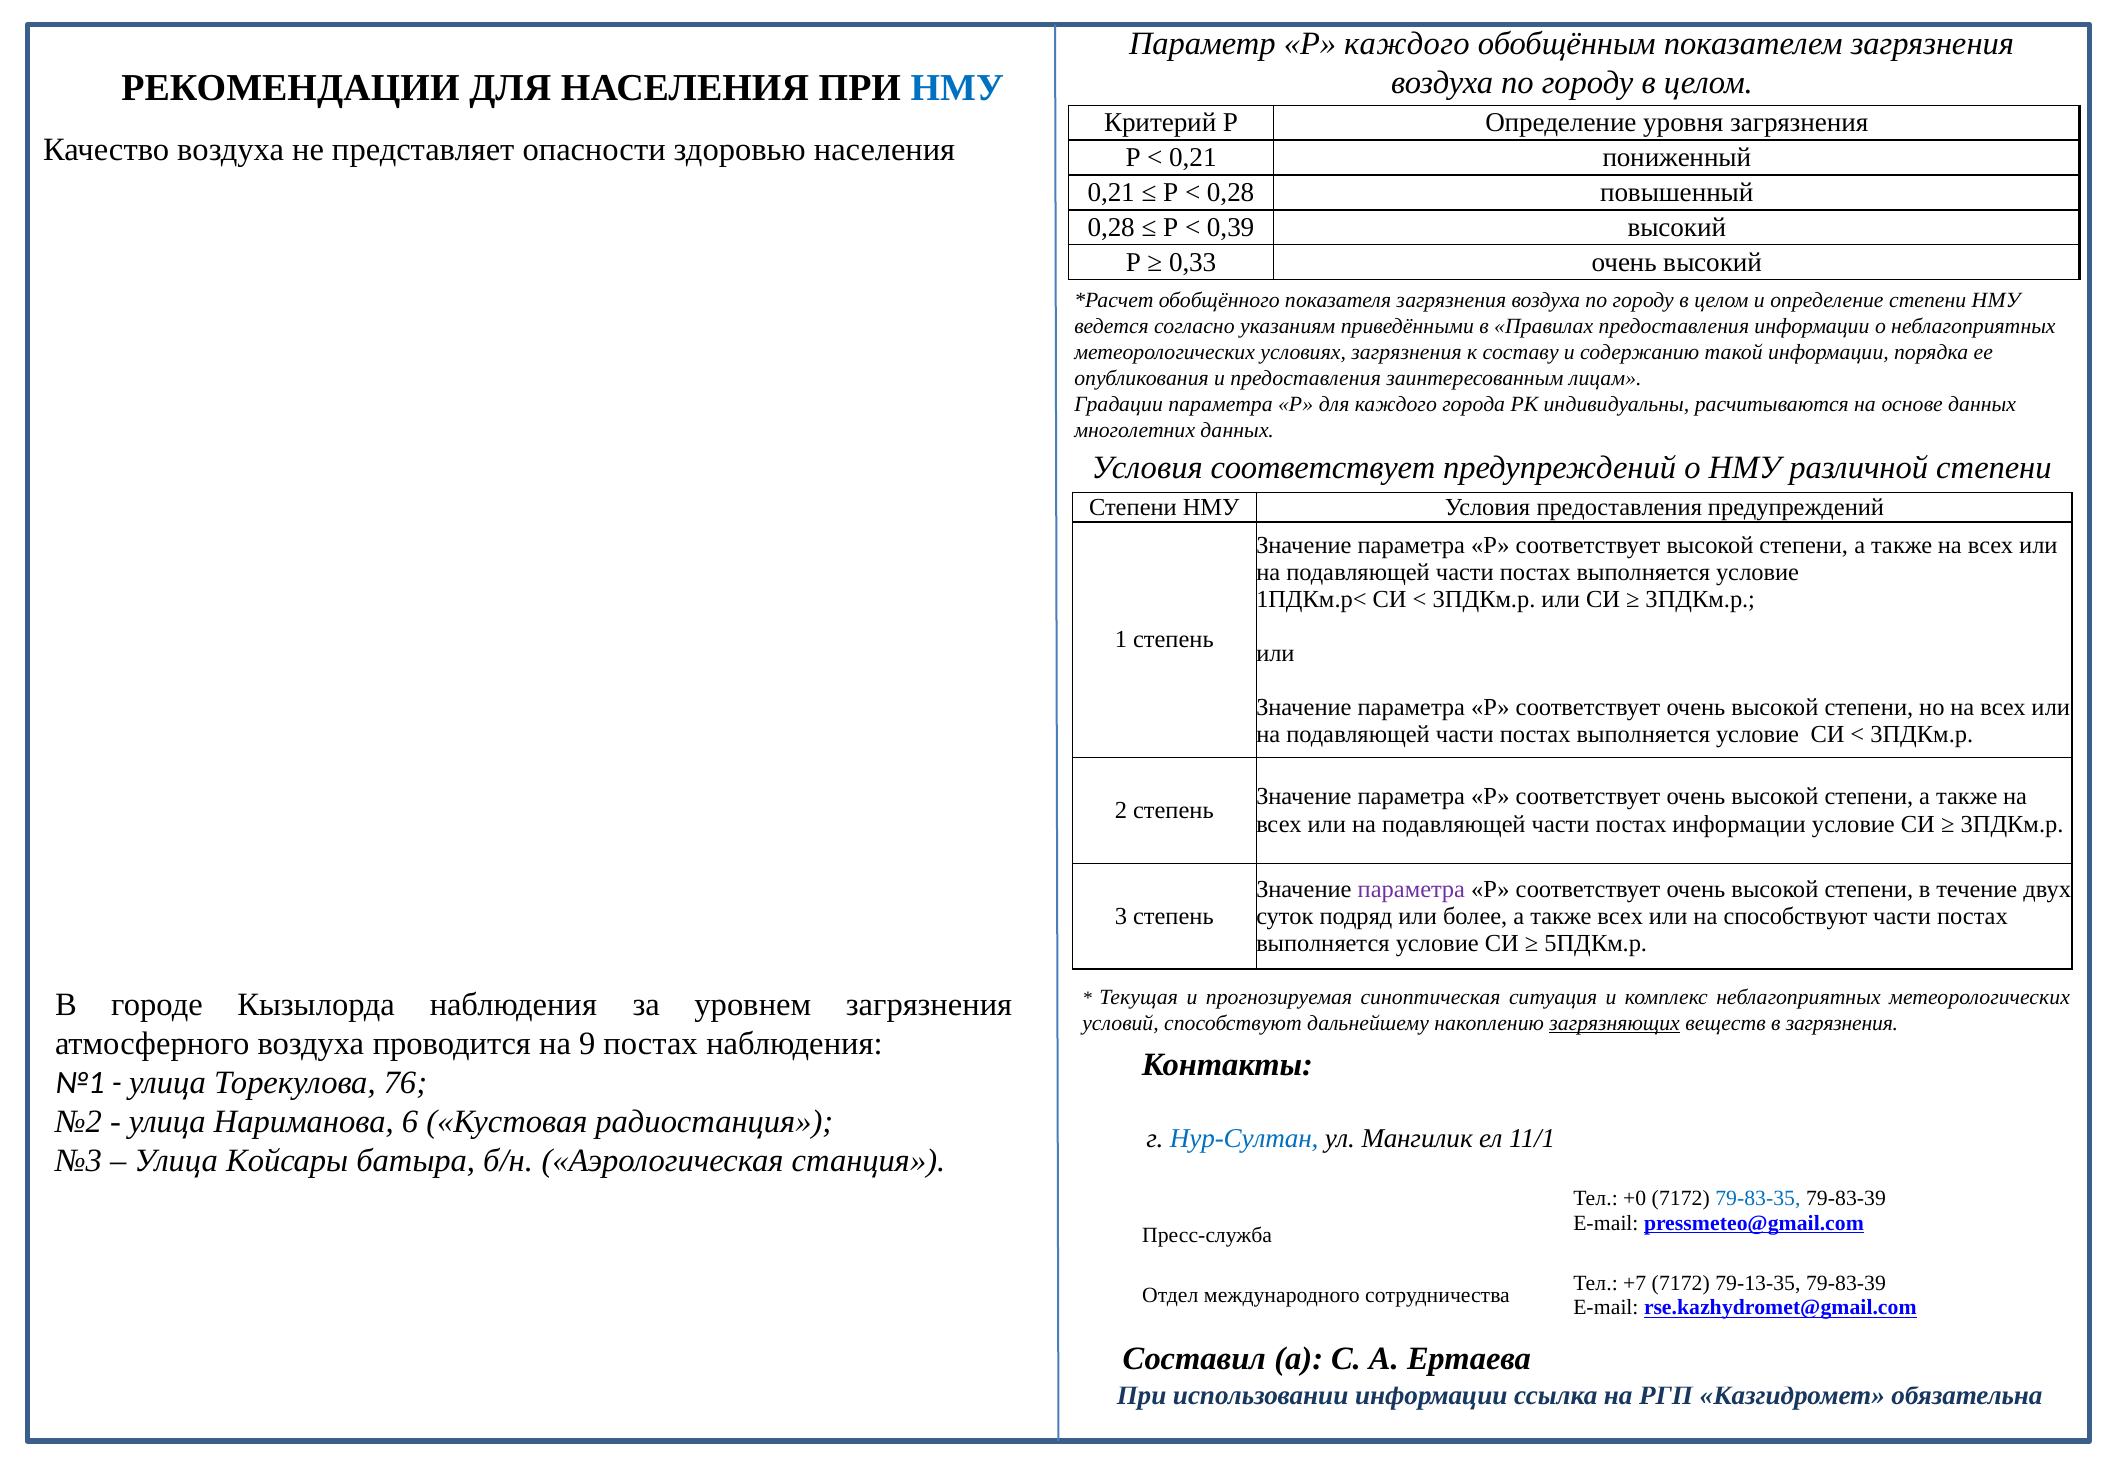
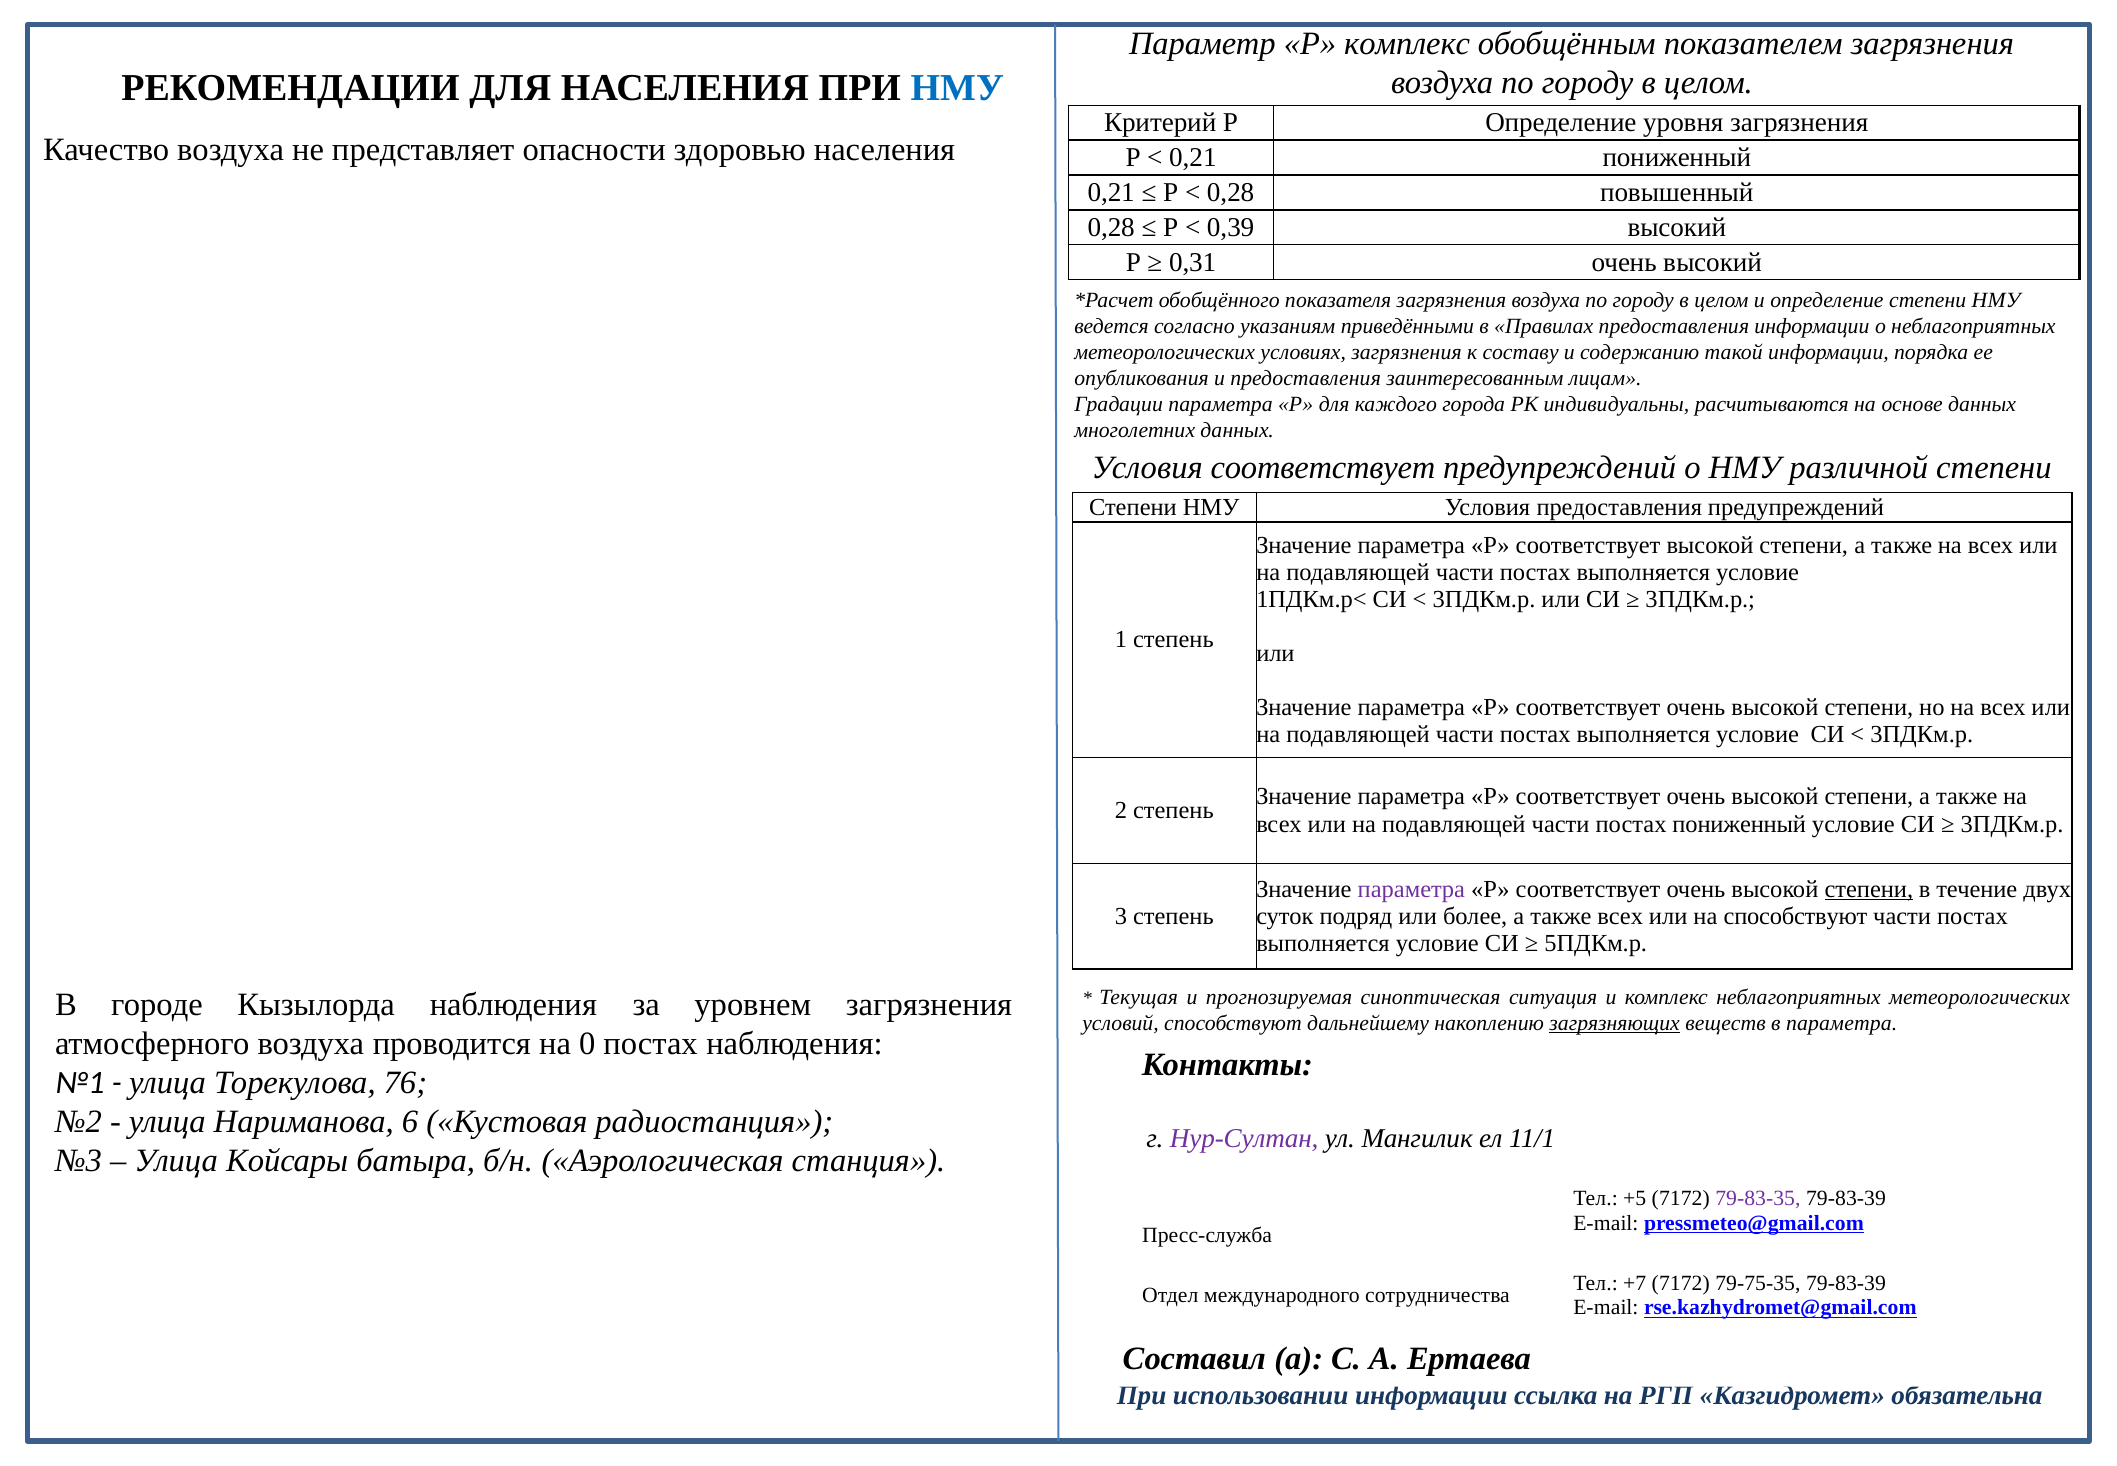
Р каждого: каждого -> комплекс (1407, 44)
0,33: 0,33 -> 0,31 (1193, 262)
постах информации: информации -> пониженный (1739, 824)
степени underline: none -> present (1869, 889)
в загрязнения: загрязнения -> параметра (1842, 1023)
9: 9 -> 0 (587, 1043)
Нур-Султан colour: blue -> purple (1244, 1138)
+0: +0 -> +5 (1635, 1198)
79-83-35 colour: blue -> purple (1758, 1198)
79-13-35: 79-13-35 -> 79-75-35 (1758, 1283)
